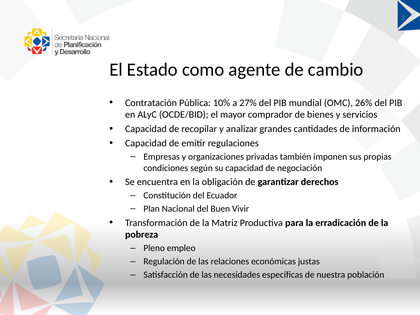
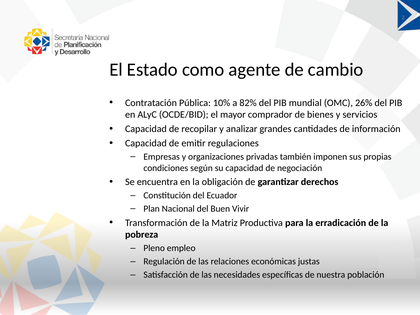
27%: 27% -> 82% (248, 103)
